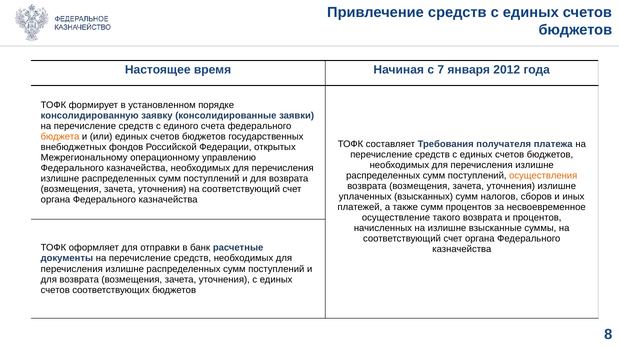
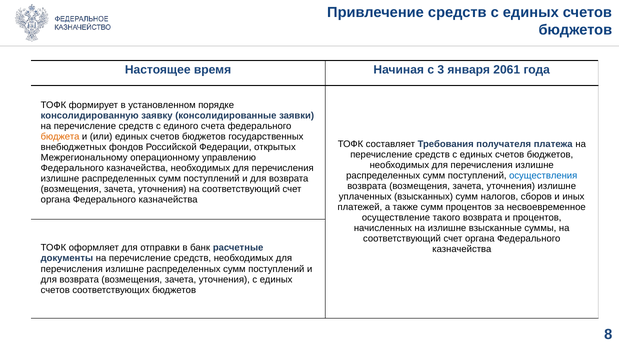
7: 7 -> 3 (441, 70)
2012: 2012 -> 2061 (507, 70)
осуществления colour: orange -> blue (543, 176)
